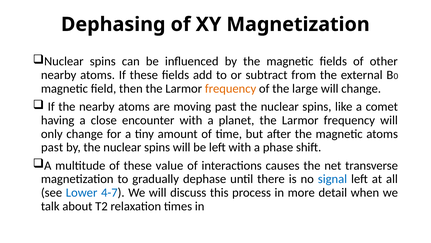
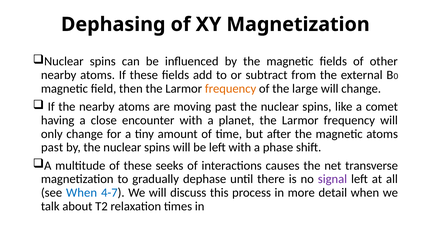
value: value -> seeks (170, 165)
signal colour: blue -> purple (332, 179)
see Lower: Lower -> When (82, 192)
